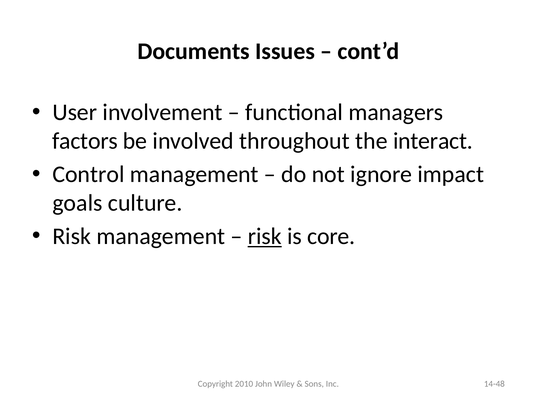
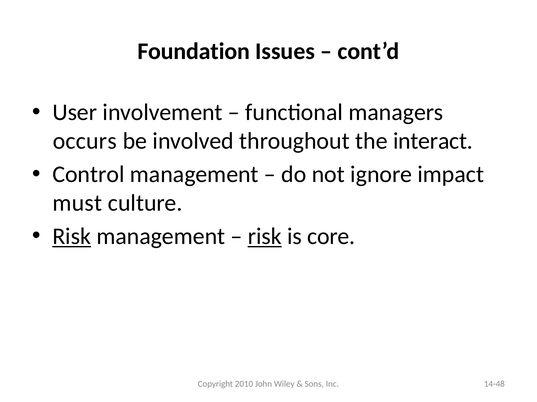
Documents: Documents -> Foundation (194, 51)
factors: factors -> occurs (85, 141)
goals: goals -> must (77, 203)
Risk underline: none -> present (72, 237)
